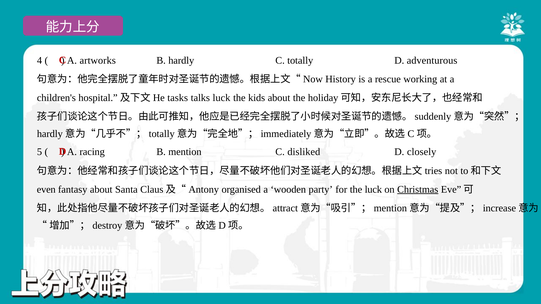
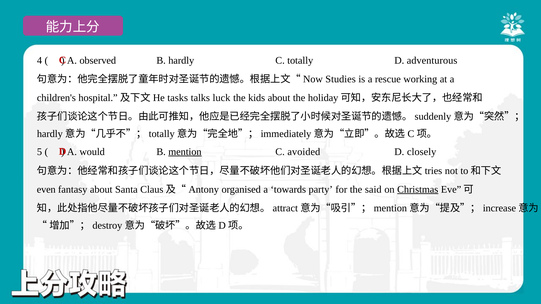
artworks: artworks -> observed (98, 61)
History: History -> Studies (341, 79)
racing: racing -> would (92, 152)
mention underline: none -> present (185, 152)
disliked: disliked -> avoided (304, 152)
wooden: wooden -> towards (288, 190)
the luck: luck -> said (373, 190)
